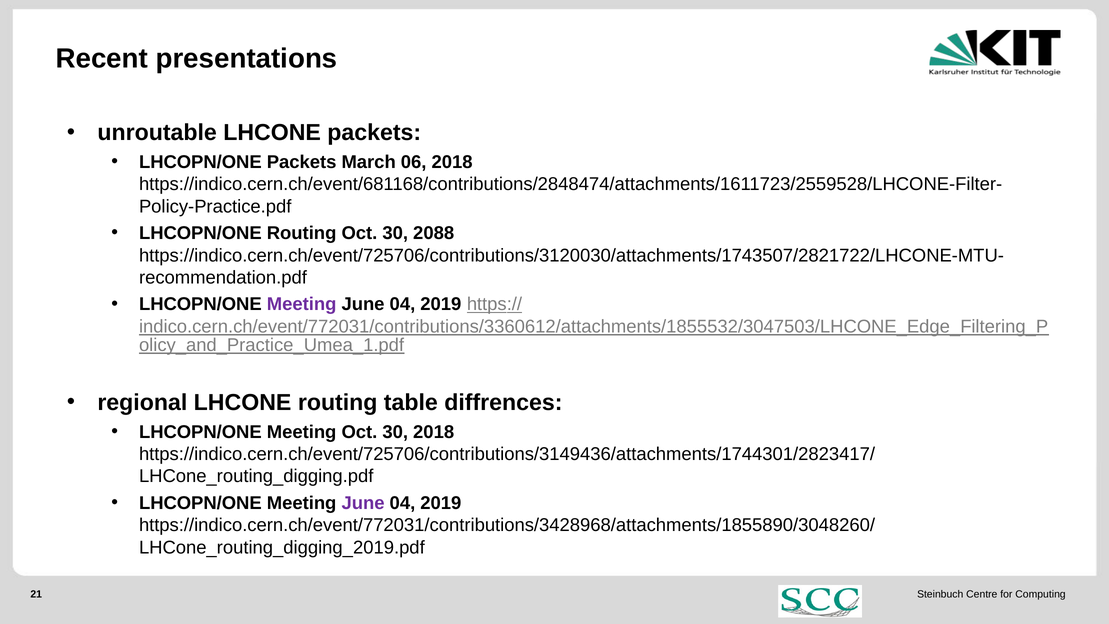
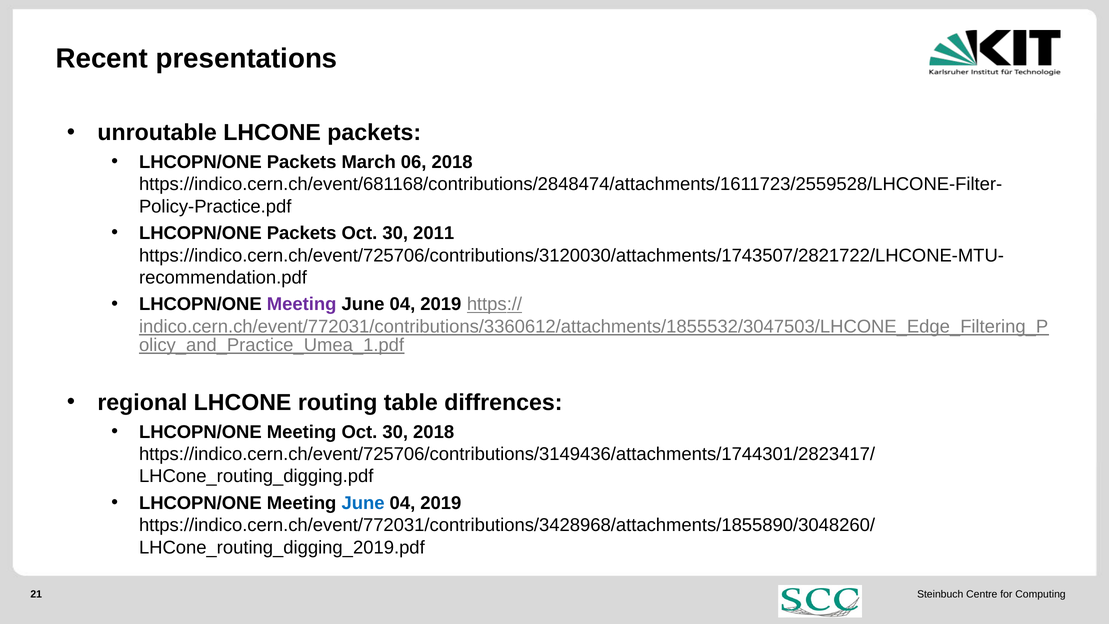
Routing: Routing -> Packets (302, 233)
2088: 2088 -> 2011 (434, 233)
June colour: purple -> blue (363, 503)
